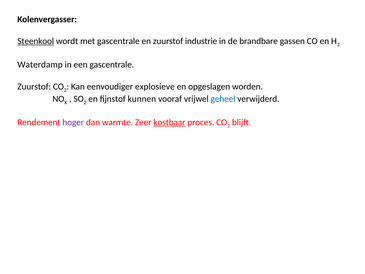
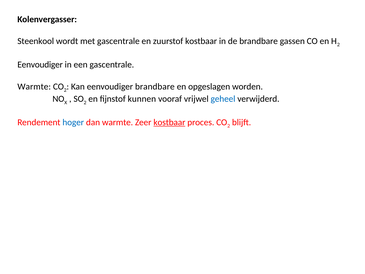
Steenkool underline: present -> none (36, 41)
zuurstof industrie: industrie -> kostbaar (201, 41)
Waterdamp: Waterdamp -> Eenvoudiger (40, 65)
Zuurstof: Zuurstof -> Warmte (34, 86)
eenvoudiger explosieve: explosieve -> brandbare (155, 86)
hoger colour: purple -> blue (73, 122)
